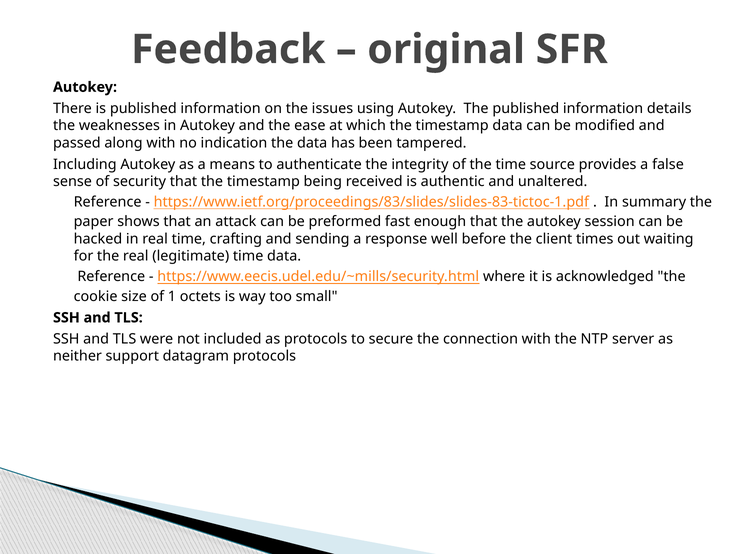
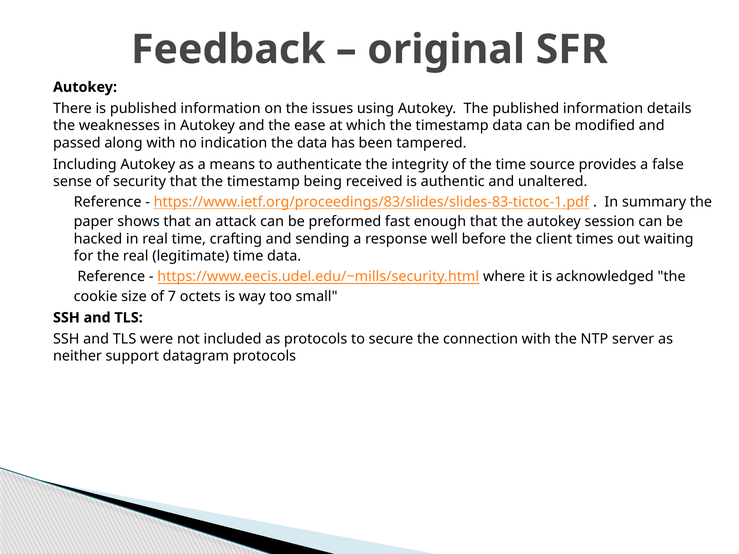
1: 1 -> 7 (172, 296)
